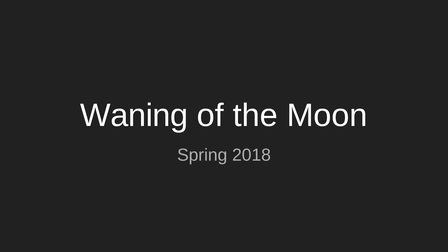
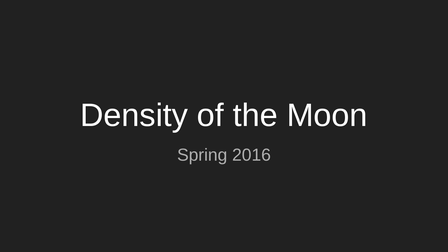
Waning: Waning -> Density (134, 115)
2018: 2018 -> 2016 (252, 155)
